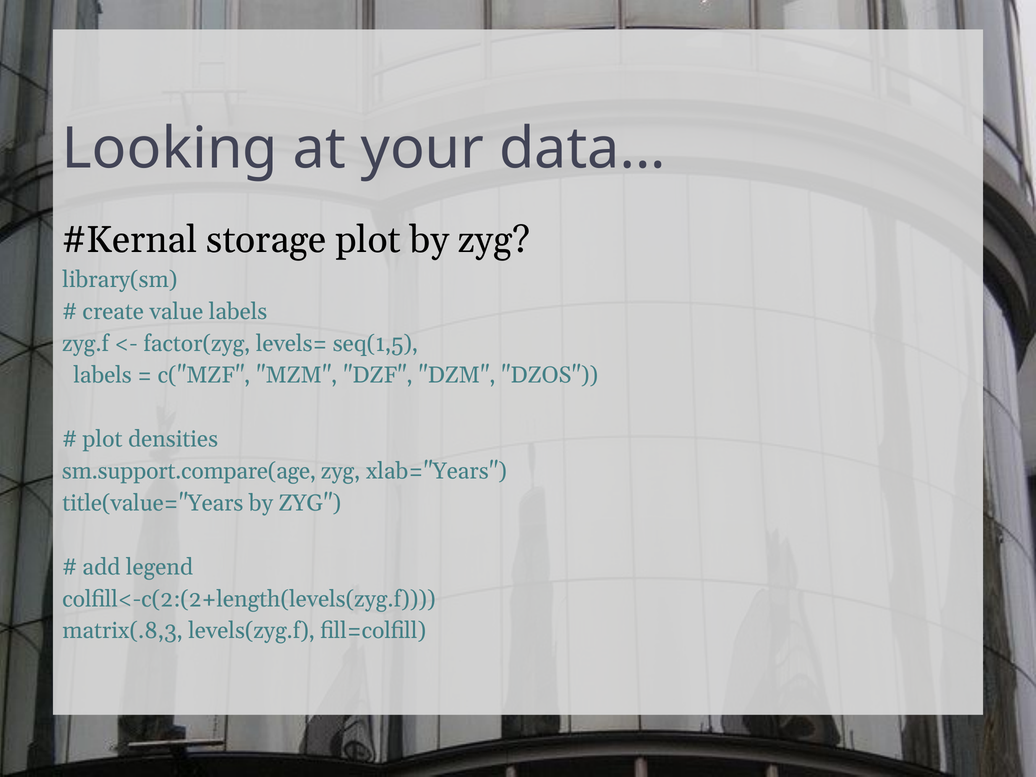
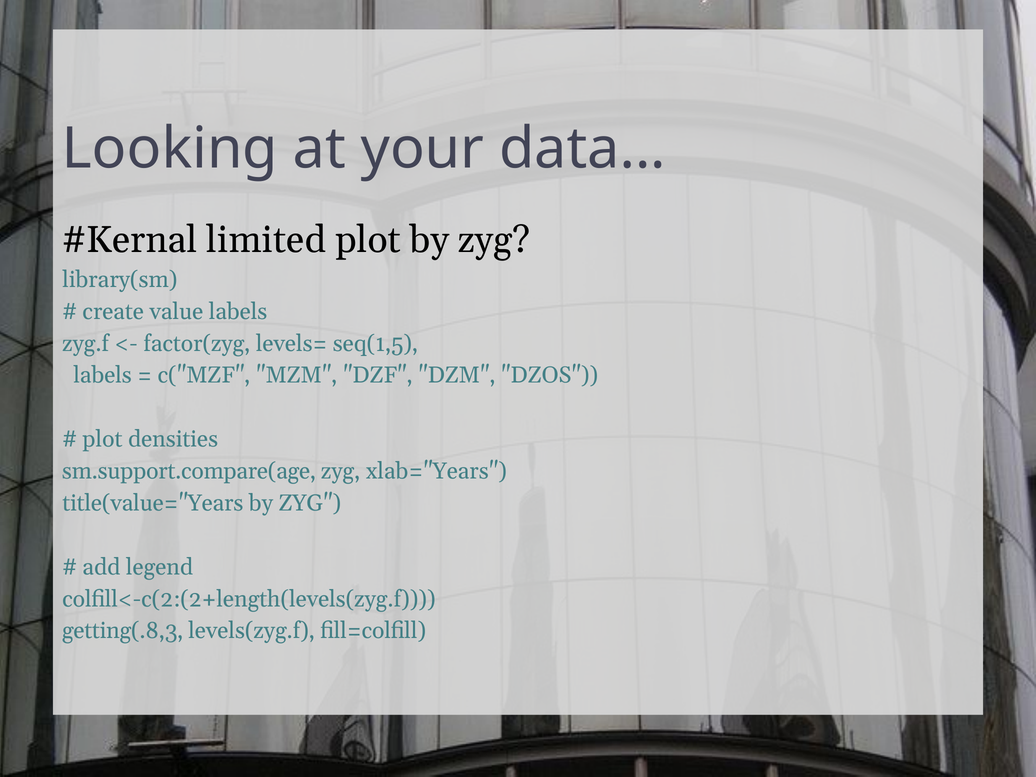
storage: storage -> limited (266, 240)
matrix(.8,3: matrix(.8,3 -> getting(.8,3 (123, 631)
